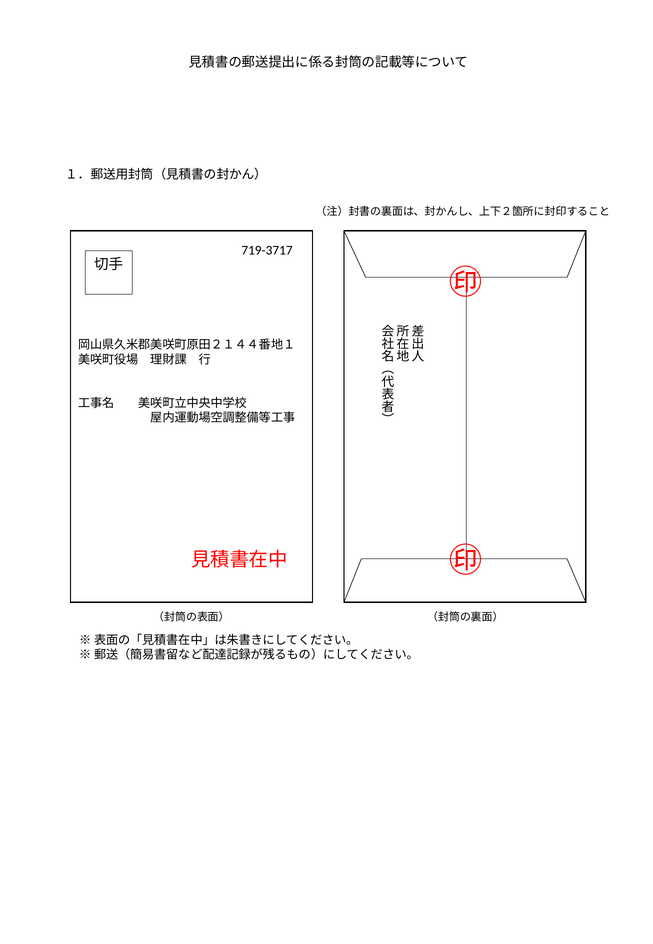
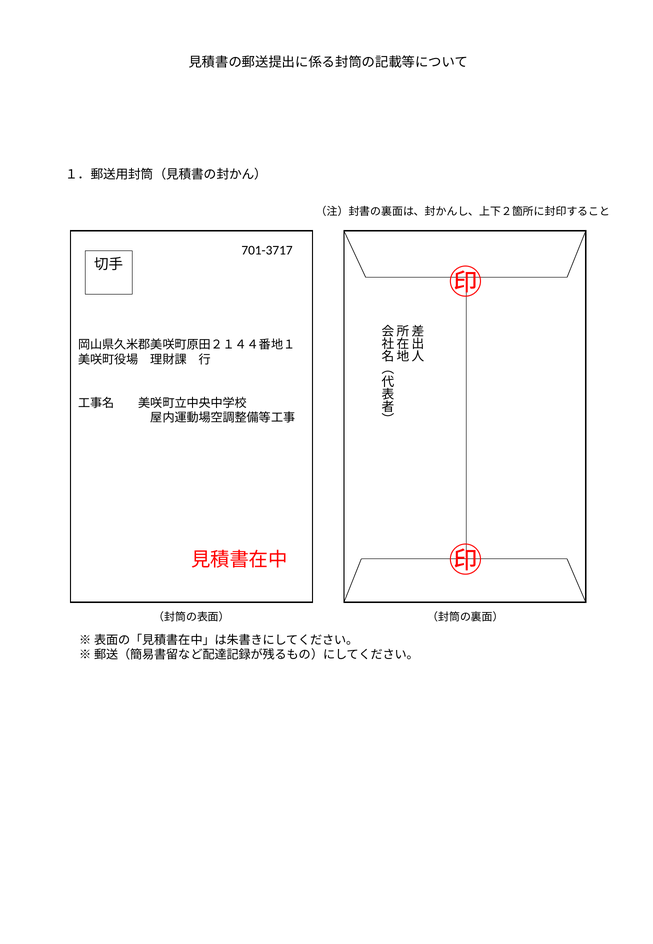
719-3717: 719-3717 -> 701-3717 (267, 250)
